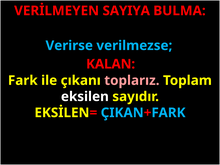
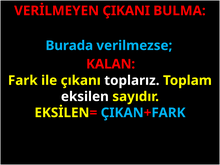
SAYIYA: SAYIYA -> ÇIKANI (126, 11)
Verirse: Verirse -> Burada (69, 46)
toplarız colour: pink -> white (132, 80)
